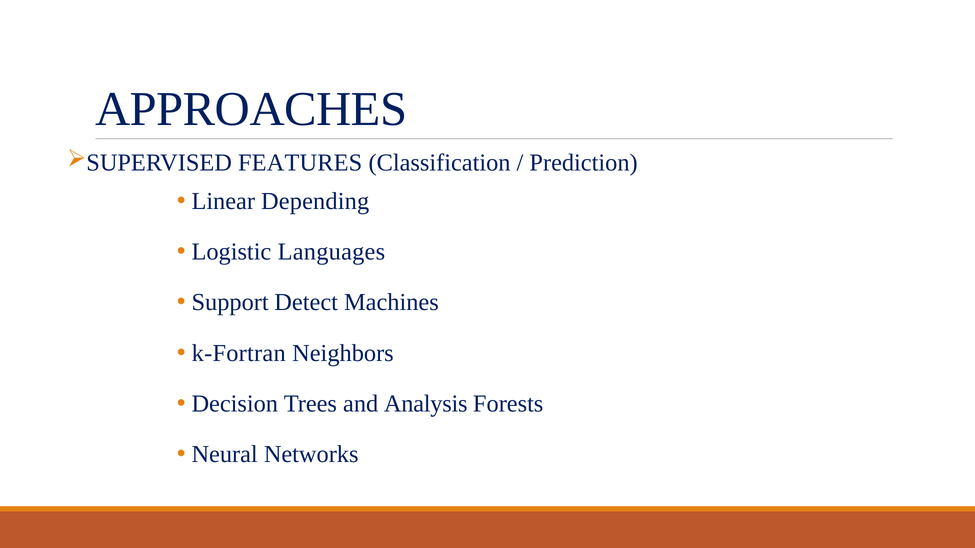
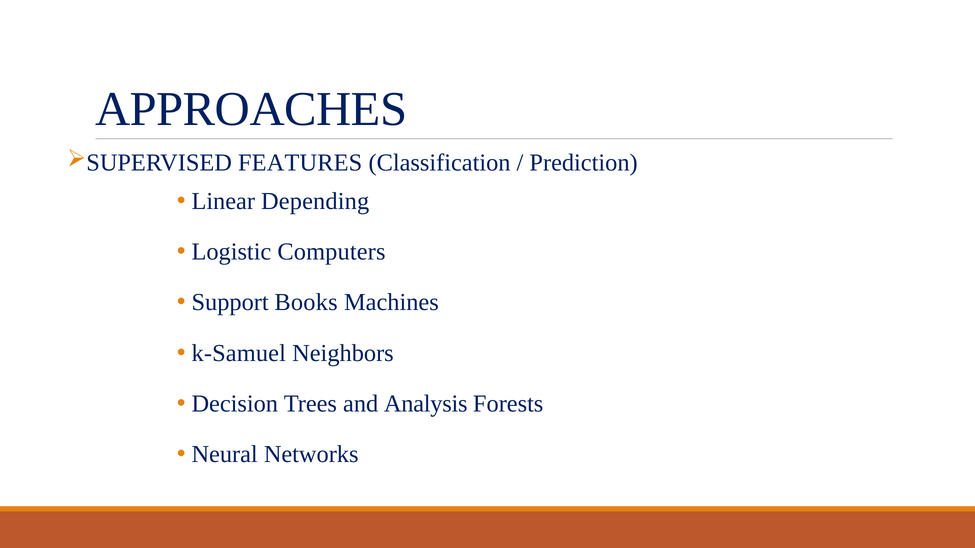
Languages: Languages -> Computers (331, 252)
Detect: Detect -> Books (306, 303)
k-Fortran: k-Fortran -> k-Samuel (239, 353)
